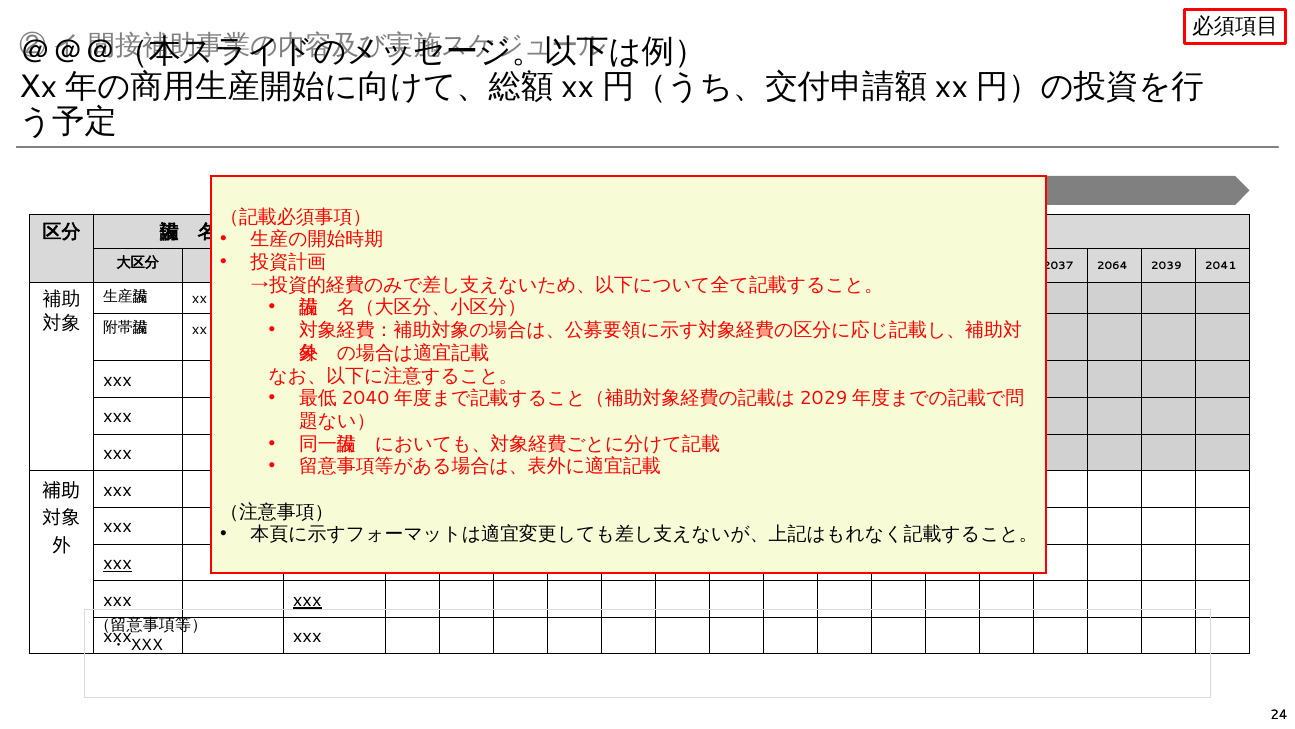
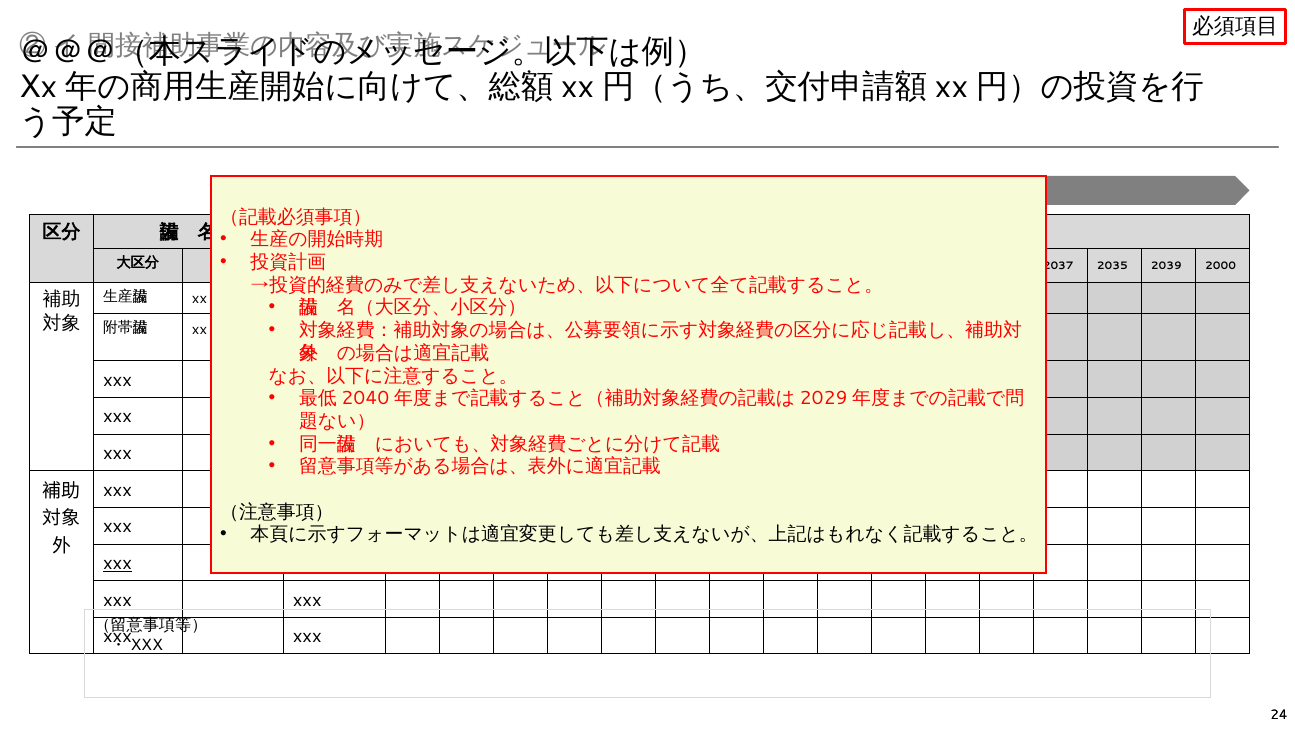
2064: 2064 -> 2035 (1112, 266)
2041: 2041 -> 2000 (1221, 266)
xxx underline: present -> none (307, 599)
